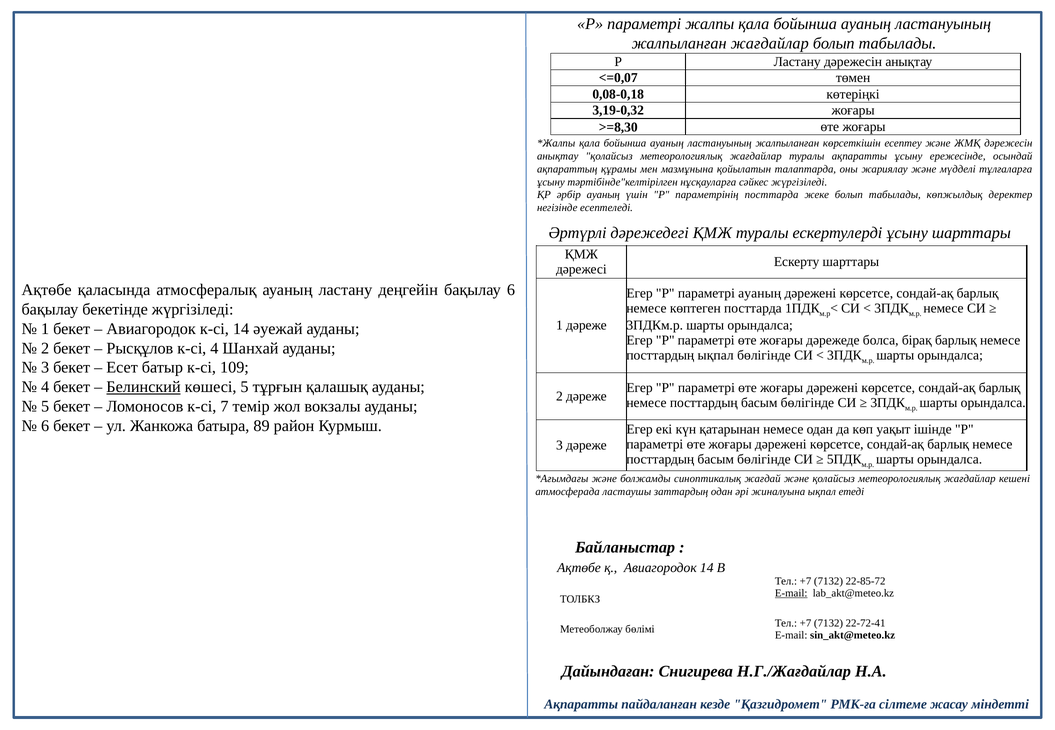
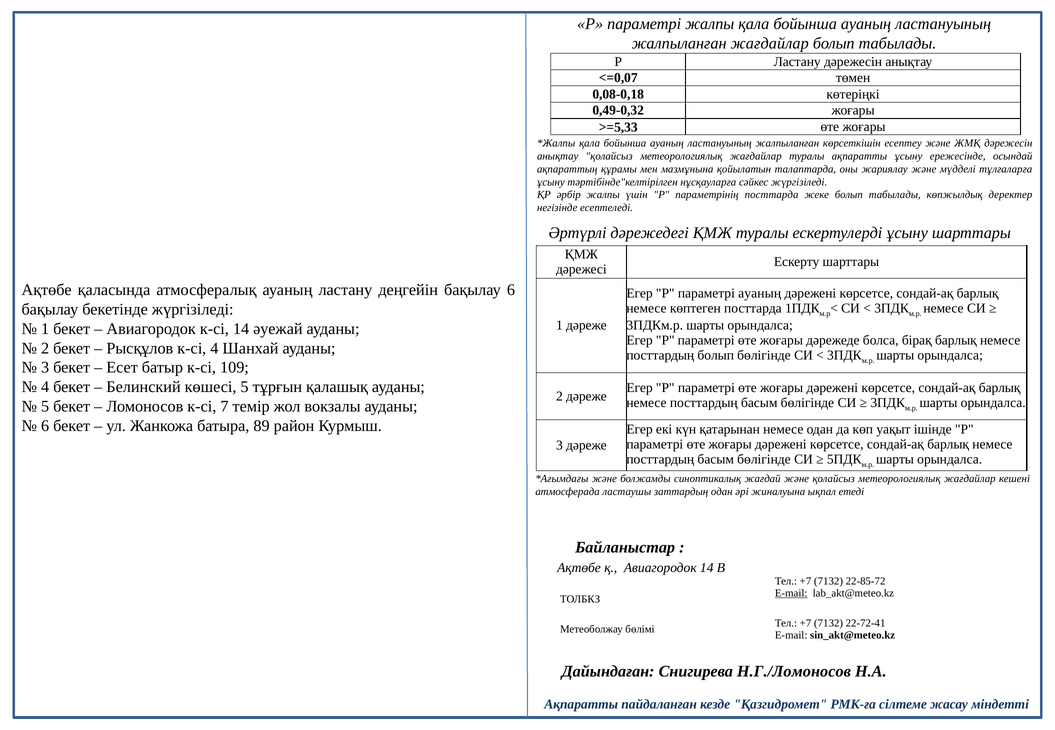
3,19-0,32: 3,19-0,32 -> 0,49-0,32 (618, 110)
>=8,30: >=8,30 -> >=5,33 (618, 127)
әрбір ауаның: ауаның -> жалпы (603, 195)
посттардың ықпал: ықпал -> болып (716, 355)
Белинский underline: present -> none (144, 387)
Н.Г./Жағдайлар: Н.Г./Жағдайлар -> Н.Г./Ломоносов (794, 672)
